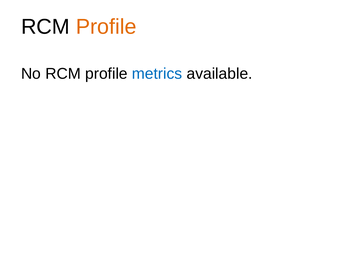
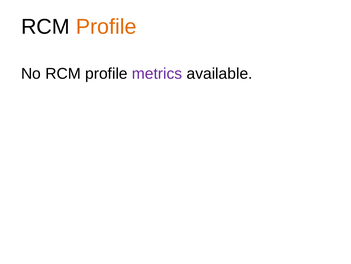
metrics colour: blue -> purple (157, 74)
